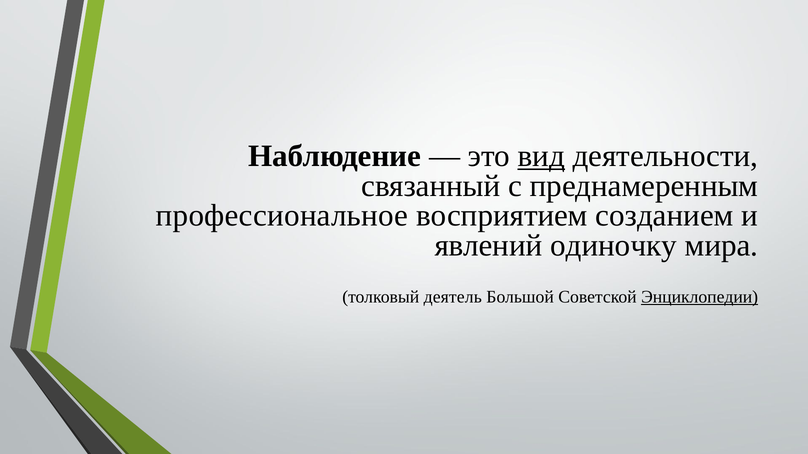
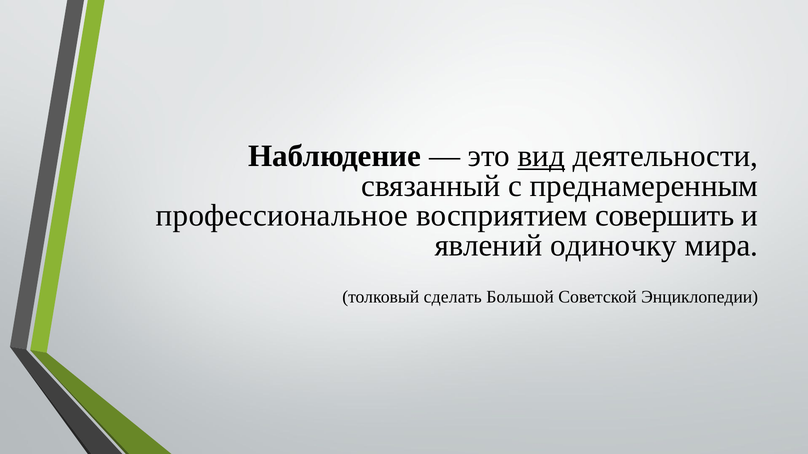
созданием: созданием -> совершить (665, 216)
деятель: деятель -> сделать (453, 297)
Энциклопедии underline: present -> none (700, 297)
